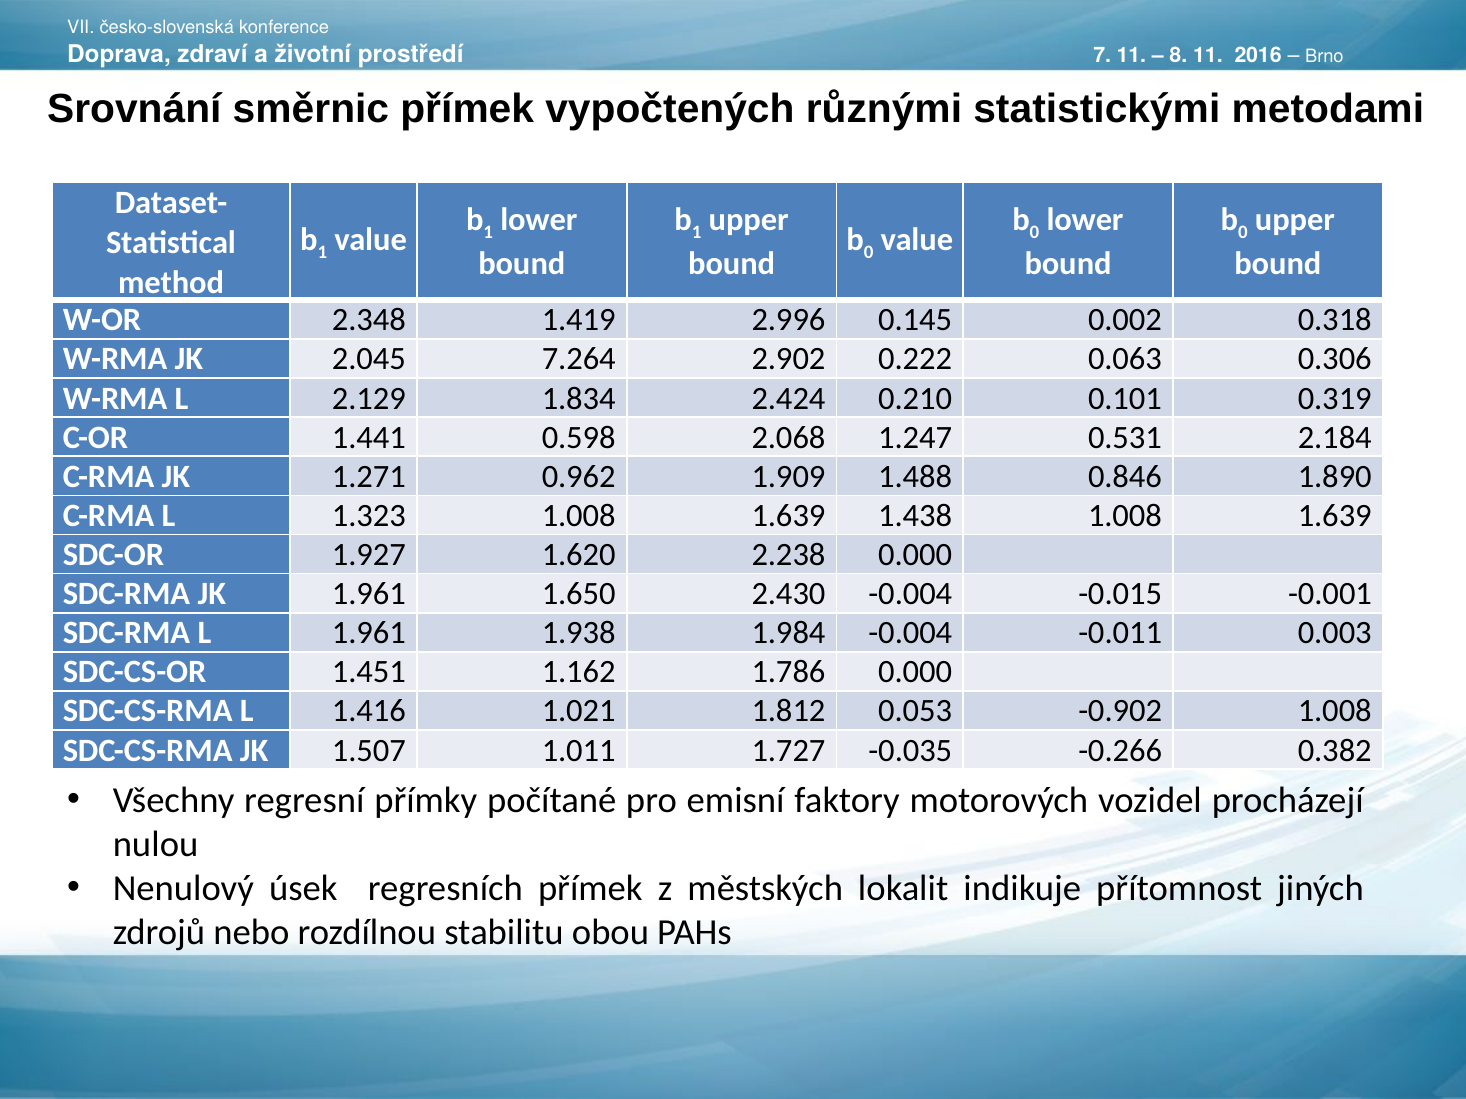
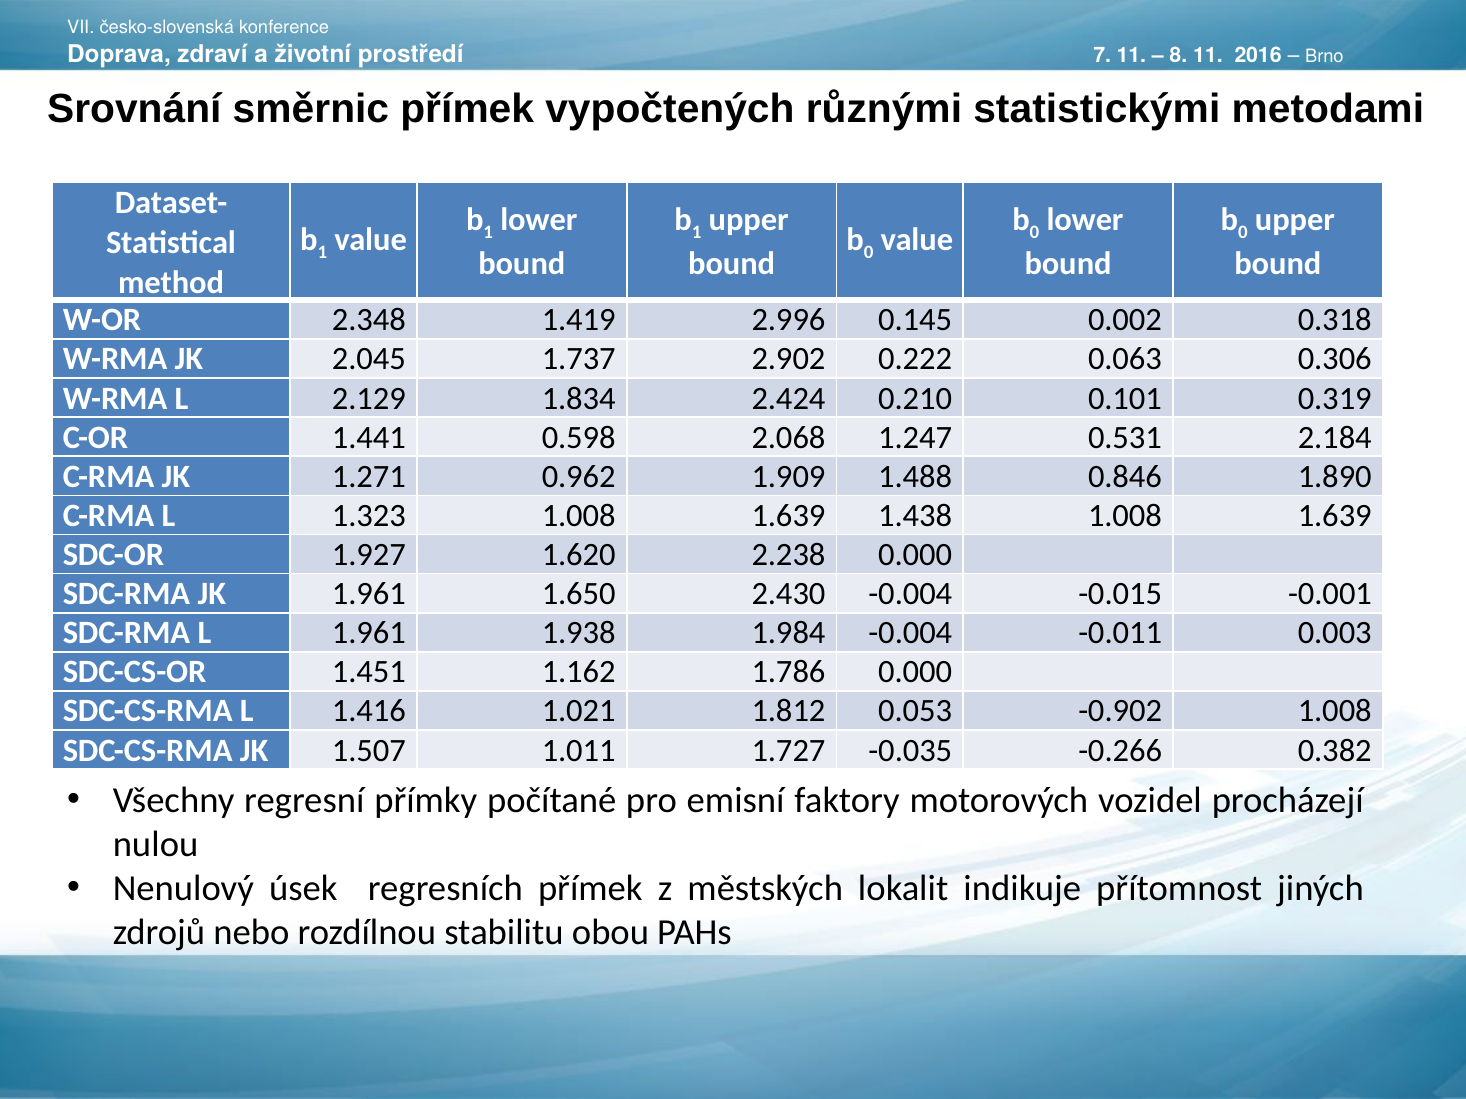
7.264: 7.264 -> 1.737 (579, 359)
